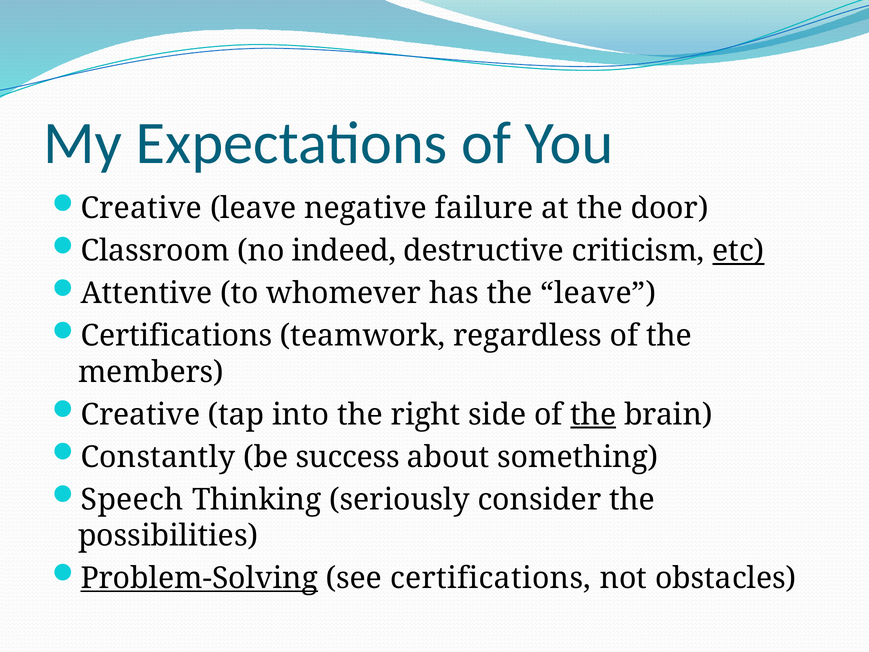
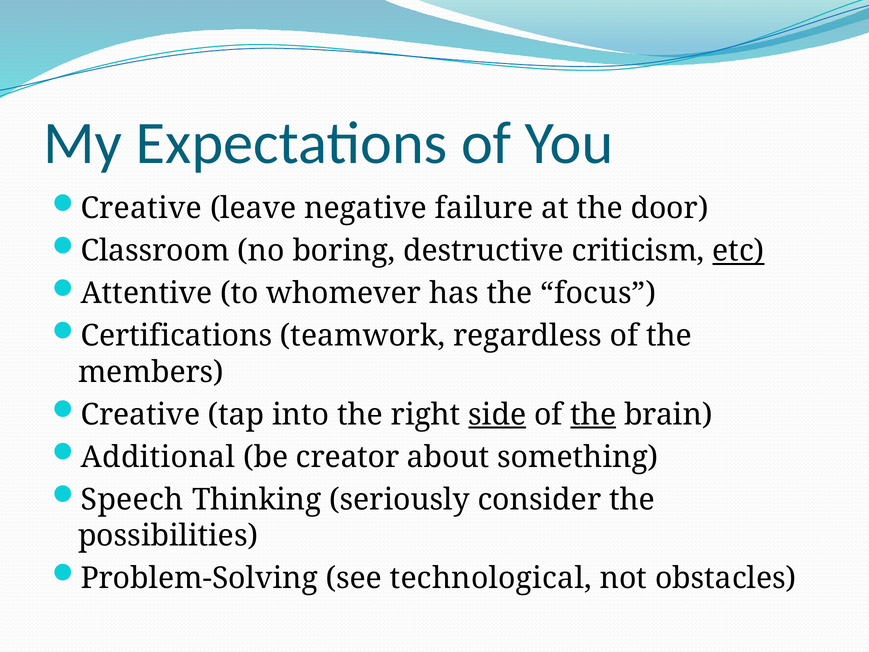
indeed: indeed -> boring (344, 251)
the leave: leave -> focus (598, 293)
side underline: none -> present (497, 414)
Constantly: Constantly -> Additional (158, 457)
success: success -> creator (348, 457)
Problem-Solving underline: present -> none (199, 578)
see certifications: certifications -> technological (491, 578)
